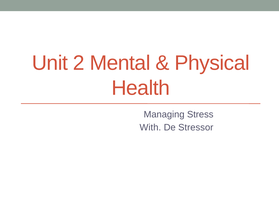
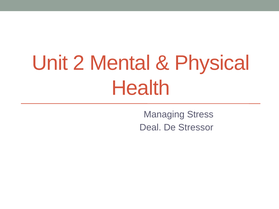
With: With -> Deal (150, 128)
